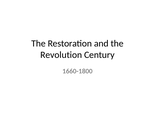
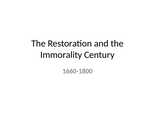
Revolution: Revolution -> Immorality (61, 55)
